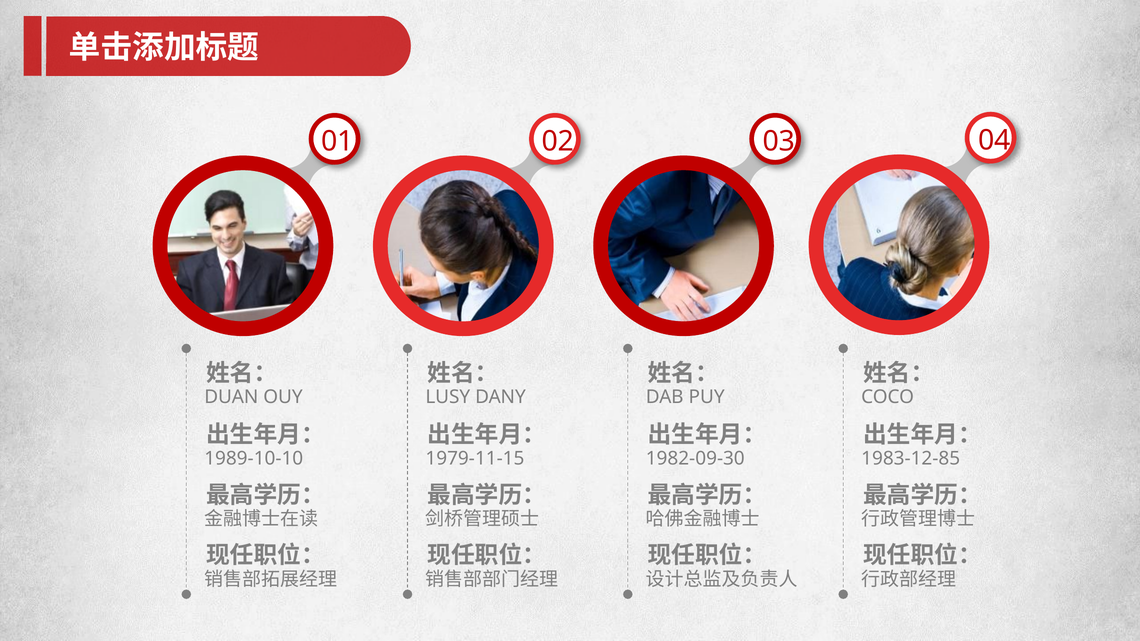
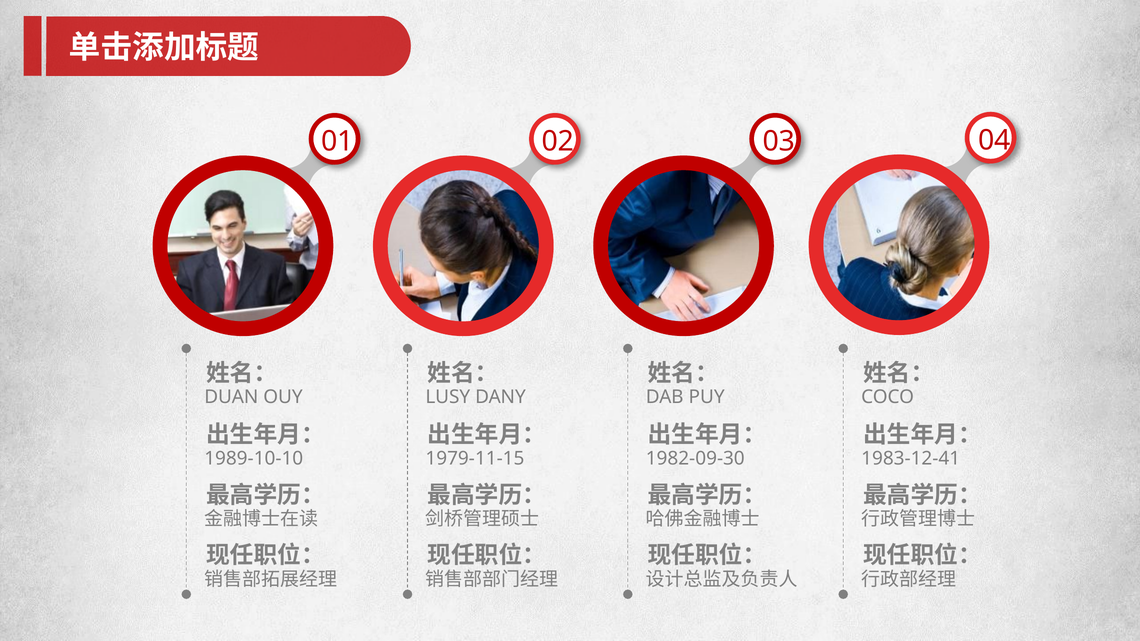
1983-12-85: 1983-12-85 -> 1983-12-41 (911, 459)
